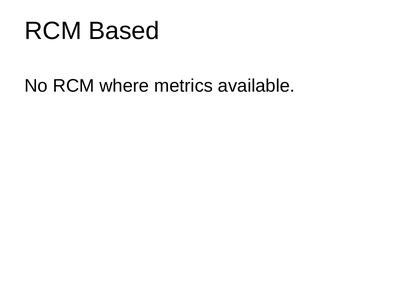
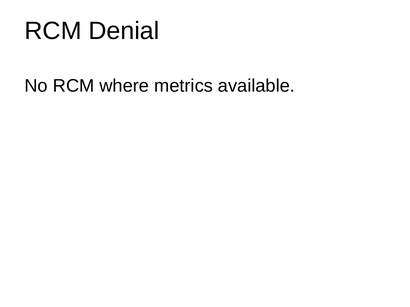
Based: Based -> Denial (124, 31)
